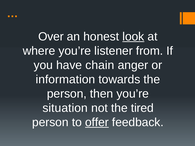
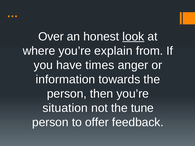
listener: listener -> explain (113, 51)
chain: chain -> times (100, 65)
tired: tired -> tune (142, 108)
offer underline: present -> none (97, 123)
